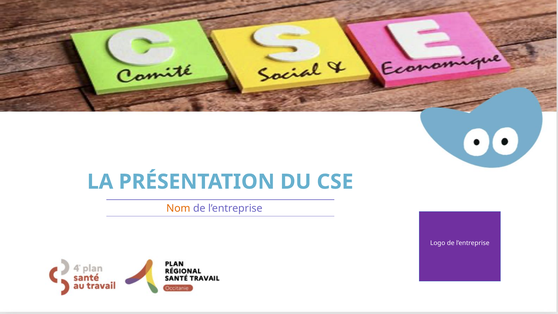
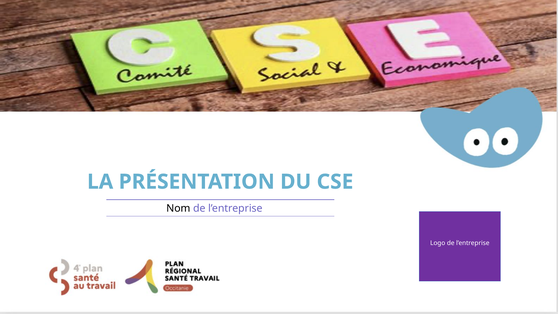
Nom colour: orange -> black (178, 208)
